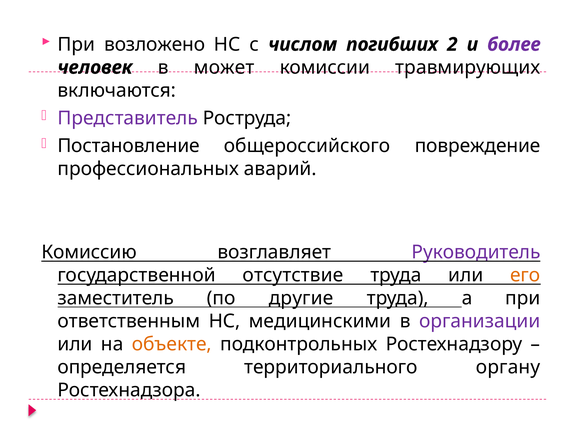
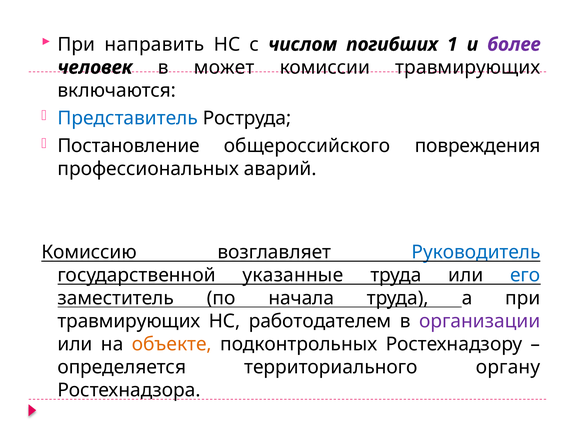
возложено: возложено -> направить (154, 44)
2: 2 -> 1 (452, 44)
Представитель colour: purple -> blue (128, 118)
повреждение: повреждение -> повреждения (478, 146)
Руководитель colour: purple -> blue (476, 252)
отсутствие: отсутствие -> указанные (293, 275)
его colour: orange -> blue (525, 275)
другие: другие -> начала (301, 298)
ответственным: ответственным -> травмирующих (129, 321)
медицинскими: медицинскими -> работодателем (320, 321)
